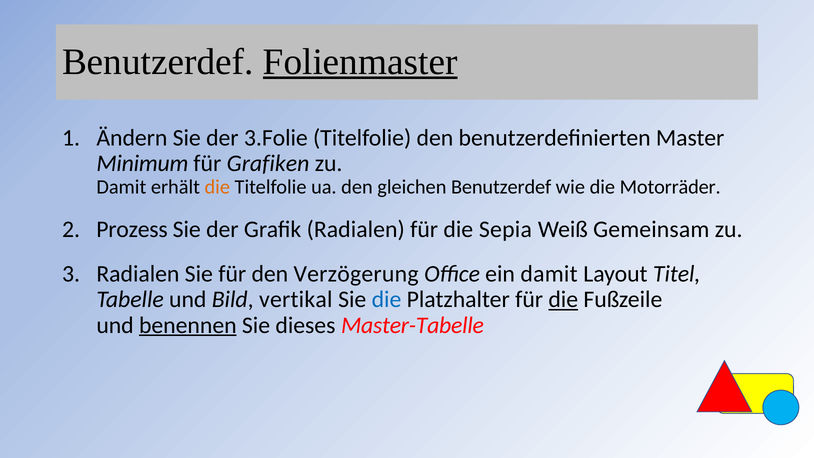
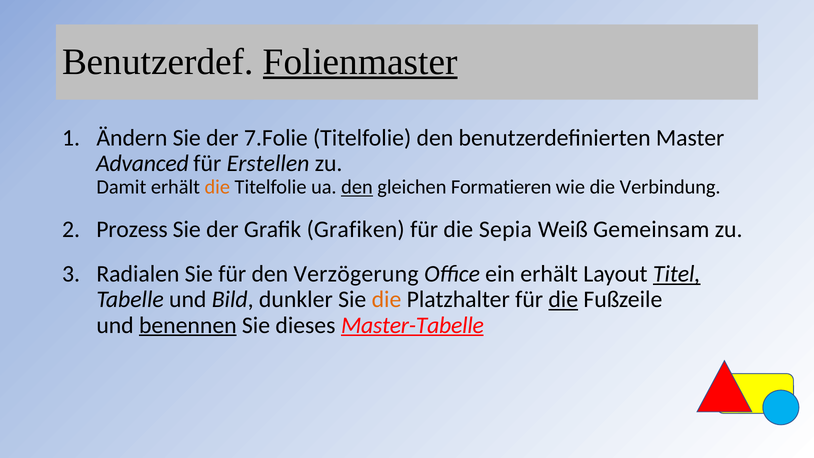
3.Folie: 3.Folie -> 7.Folie (276, 138)
Minimum: Minimum -> Advanced (142, 163)
Grafiken: Grafiken -> Erstellen (268, 163)
den underline: none -> present (357, 187)
gleichen Benutzerdef: Benutzerdef -> Formatieren (501, 187)
Motorräder: Motorräder -> Verbindung (670, 187)
Grafik Radialen: Radialen -> Grafiken (356, 230)
ein damit: damit -> erhält (549, 274)
Titel underline: none -> present (677, 274)
vertikal: vertikal -> dunkler (296, 299)
die colour: blue -> orange (386, 299)
Master-Tabelle underline: none -> present (412, 325)
